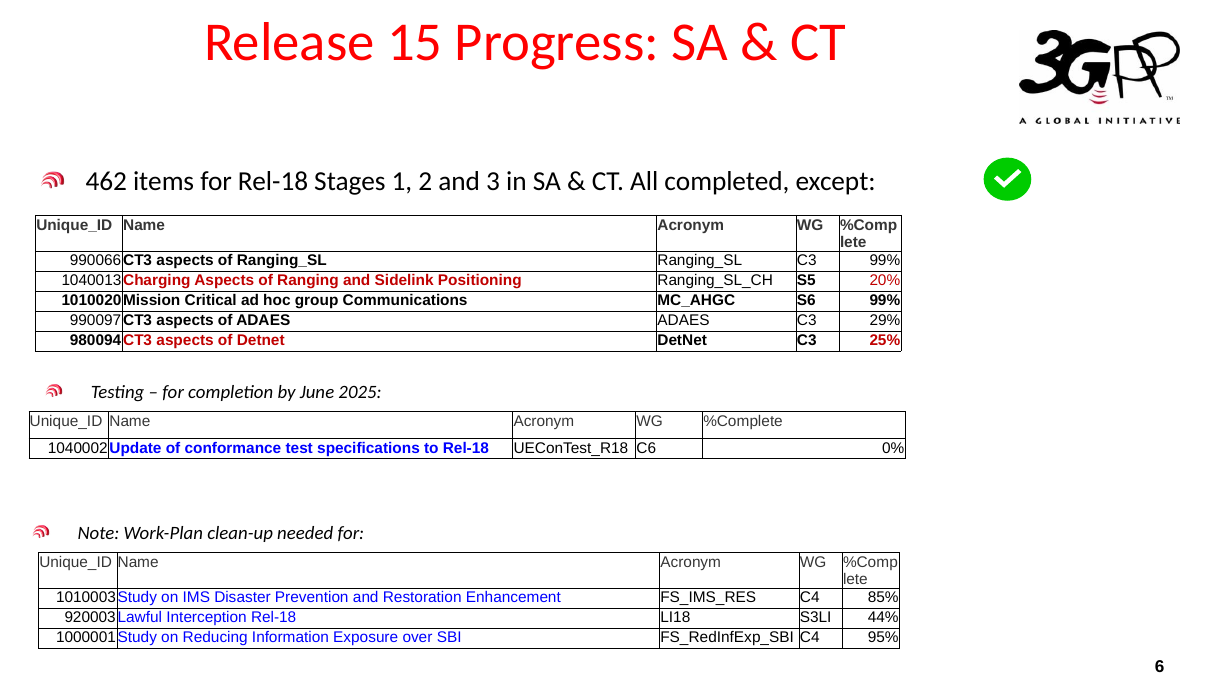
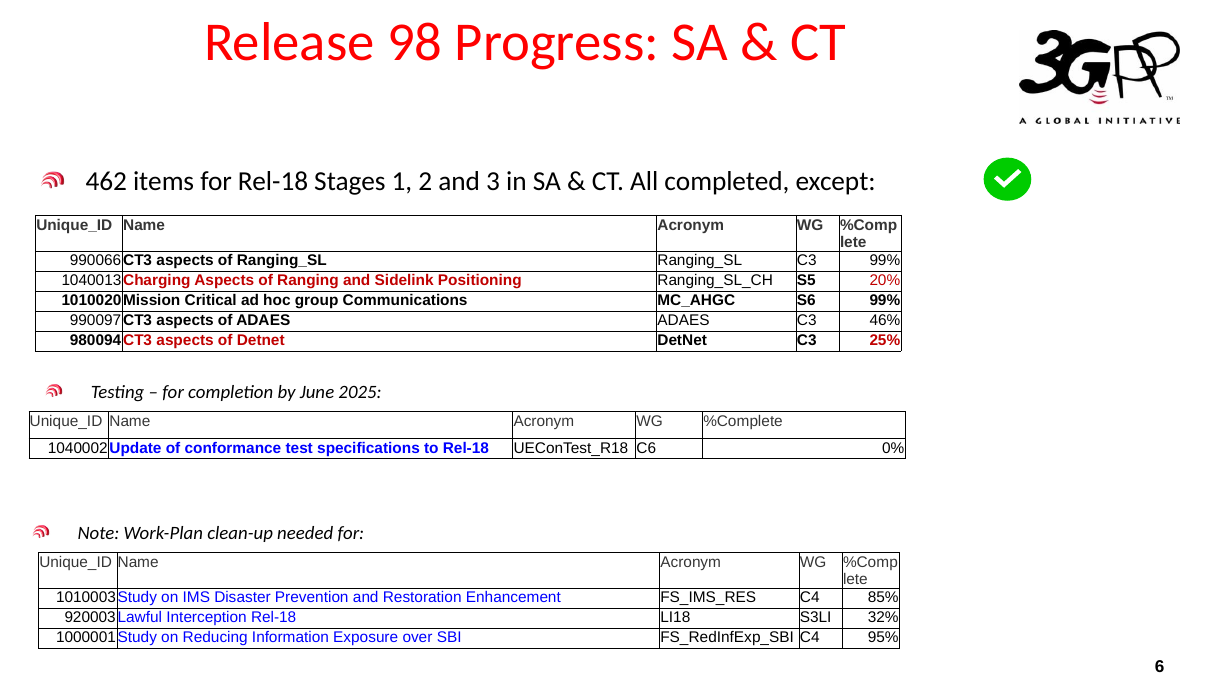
15: 15 -> 98 (415, 43)
29%: 29% -> 46% (885, 321)
44%: 44% -> 32% (883, 617)
